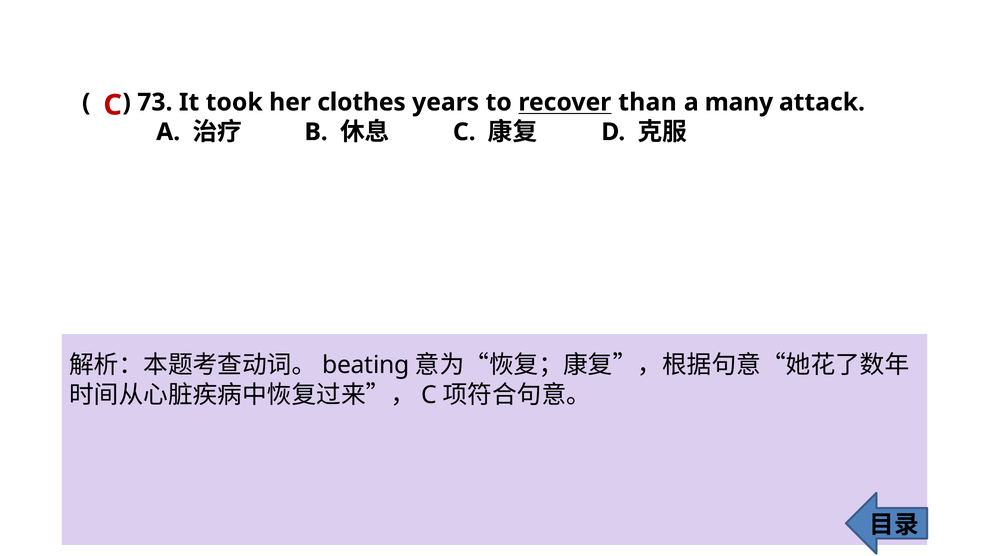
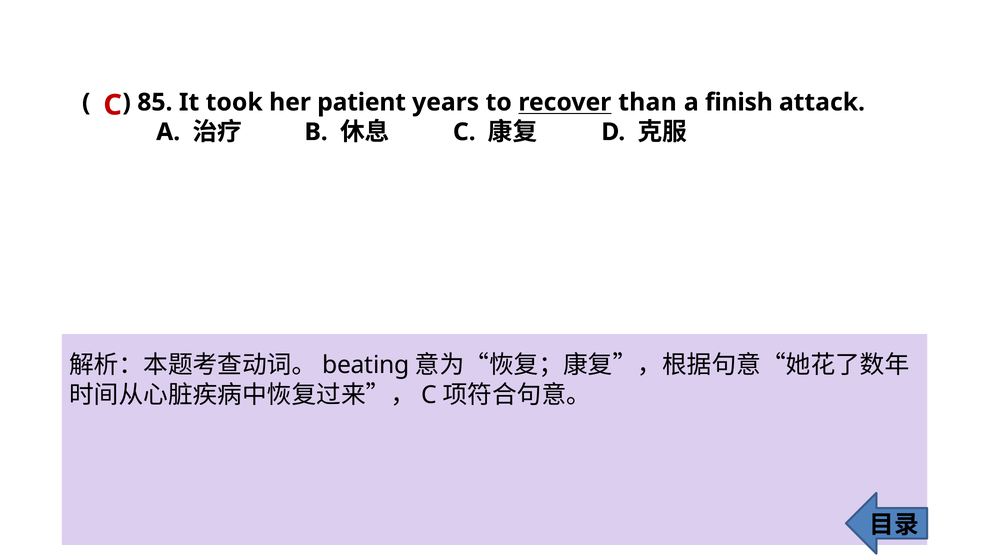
73: 73 -> 85 (155, 102)
clothes: clothes -> patient (362, 102)
many: many -> finish (739, 102)
